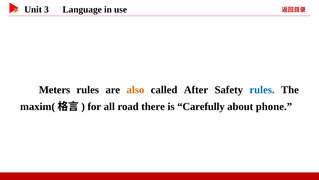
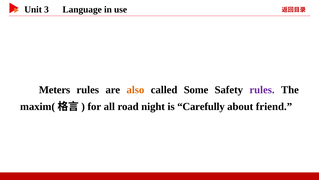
After: After -> Some (196, 90)
rules colour: blue -> purple (262, 90)
there: there -> night (153, 106)
phone: phone -> friend (274, 106)
